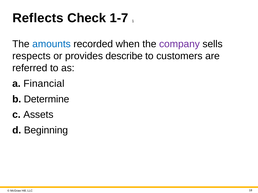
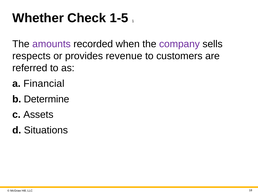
Reflects: Reflects -> Whether (38, 18)
1-7: 1-7 -> 1-5 (119, 18)
amounts colour: blue -> purple (51, 44)
describe: describe -> revenue (124, 56)
Beginning: Beginning -> Situations (46, 131)
